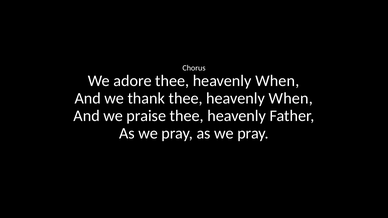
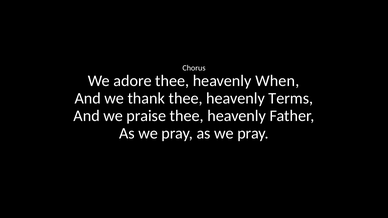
thank thee heavenly When: When -> Terms (291, 98)
